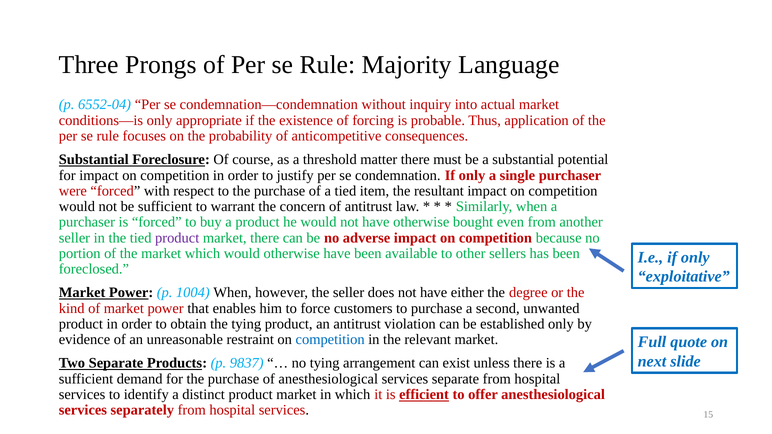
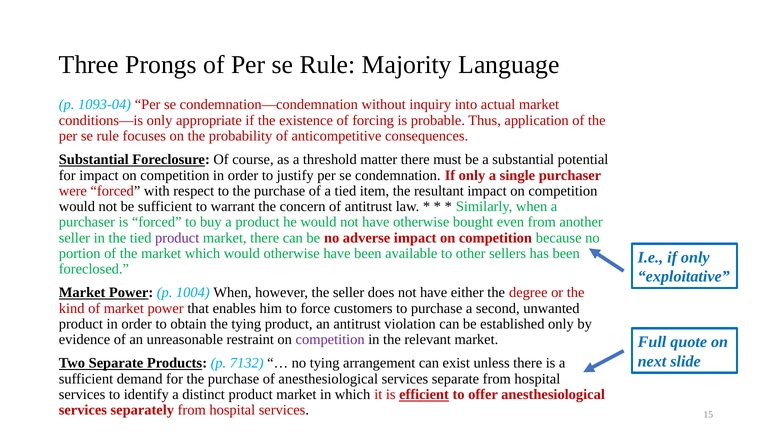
6552-04: 6552-04 -> 1093-04 (105, 105)
competition colour: blue -> purple (330, 340)
9837: 9837 -> 7132 (247, 363)
